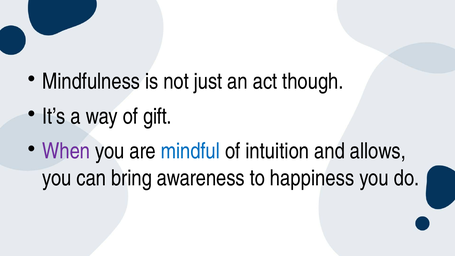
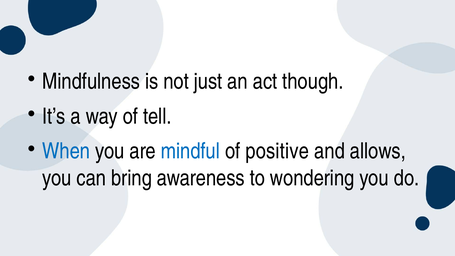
gift: gift -> tell (157, 116)
When colour: purple -> blue (66, 151)
intuition: intuition -> positive (277, 151)
happiness: happiness -> wondering (312, 178)
